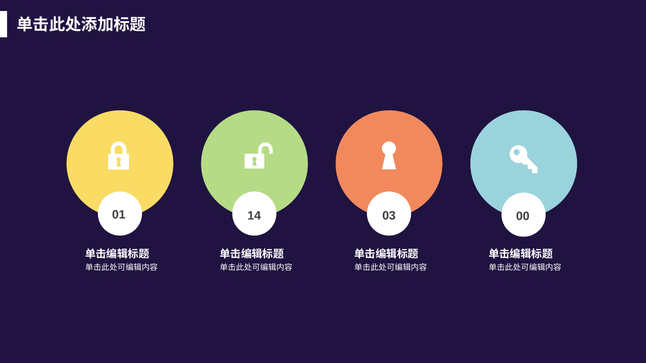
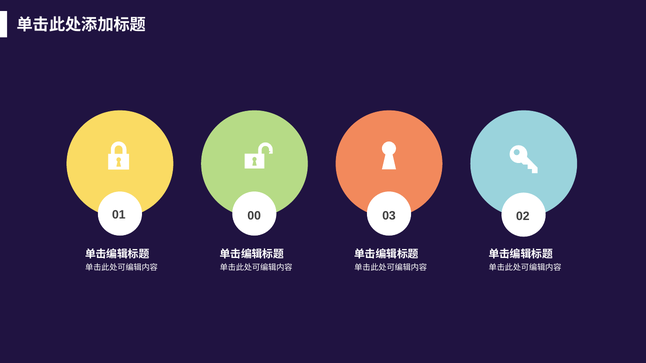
14: 14 -> 00 (254, 216)
00: 00 -> 02 (523, 216)
